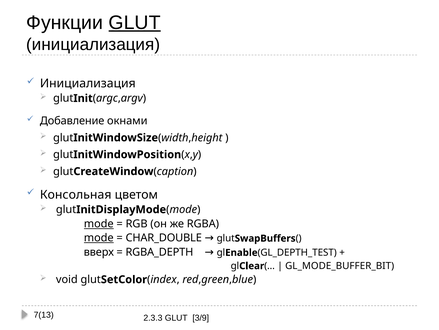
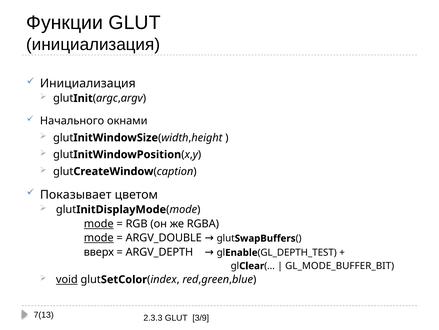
GLUT underline: present -> none (135, 23)
Добавление: Добавление -> Начального (72, 121)
Консольная: Консольная -> Показывает (76, 194)
CHAR_DOUBLE: CHAR_DOUBLE -> ARGV_DOUBLE (164, 237)
RGBA_DEPTH: RGBA_DEPTH -> ARGV_DEPTH (159, 252)
void underline: none -> present (67, 279)
